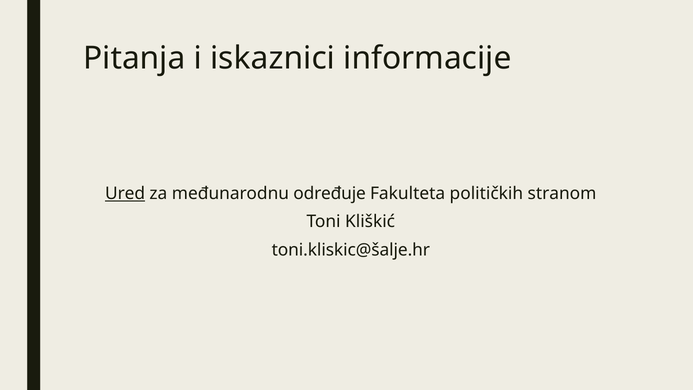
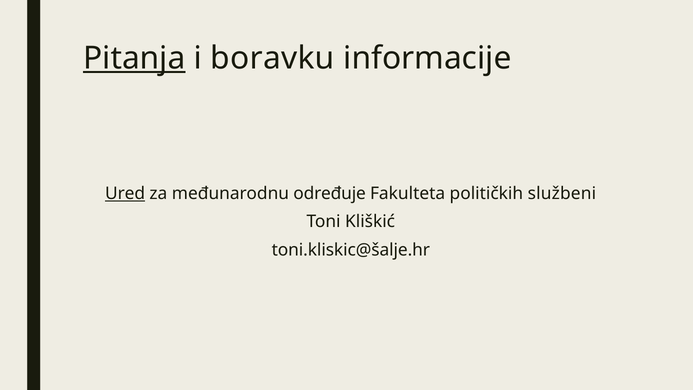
Pitanja underline: none -> present (134, 58)
iskaznici: iskaznici -> boravku (272, 58)
stranom: stranom -> službeni (562, 193)
